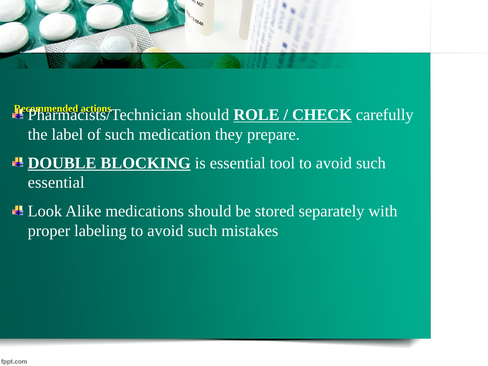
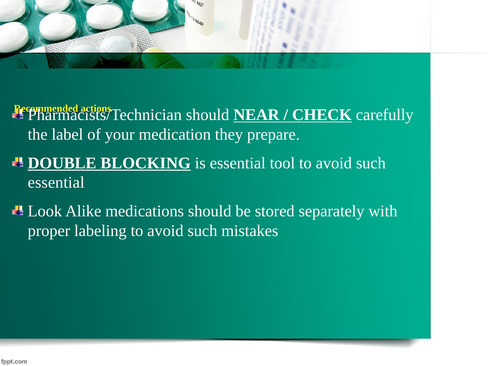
ROLE: ROLE -> NEAR (256, 115)
of such: such -> your (120, 134)
